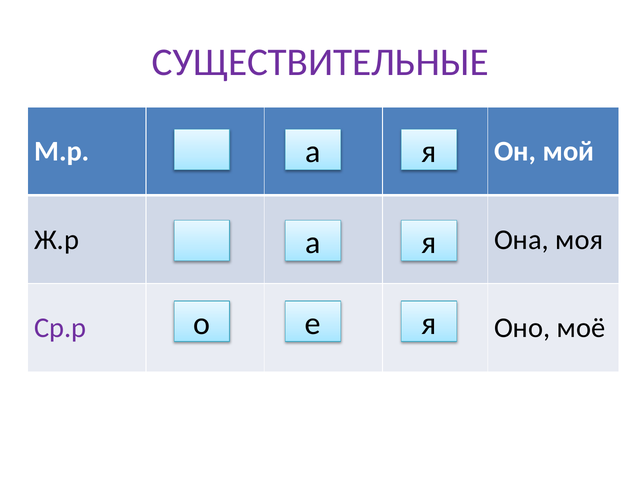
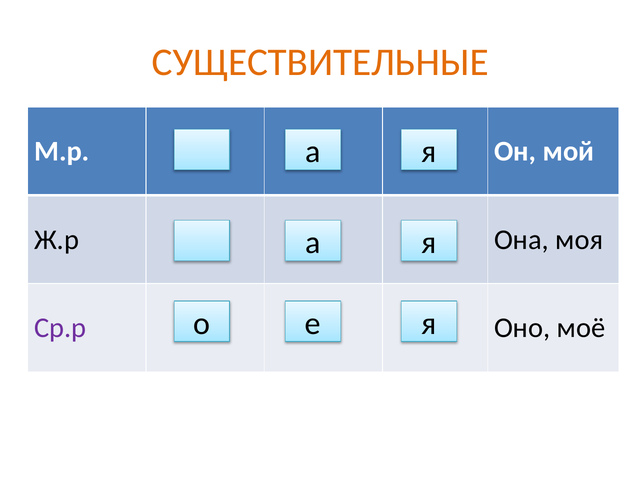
СУЩЕСТВИТЕЛЬНЫЕ colour: purple -> orange (320, 62)
